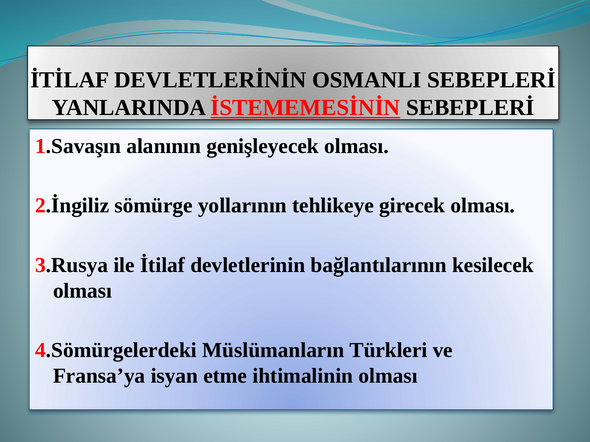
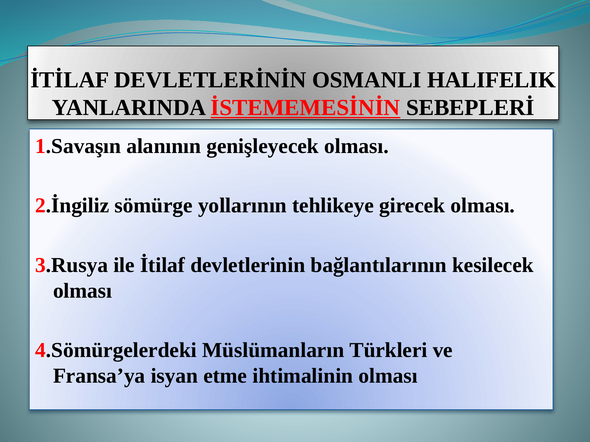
OSMANLI SEBEPLERİ: SEBEPLERİ -> HALIFELIK (492, 80)
